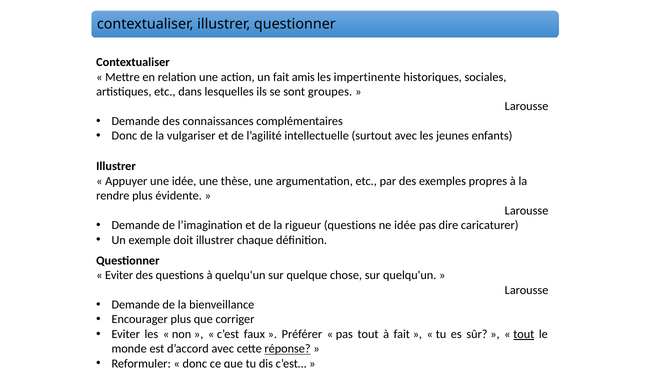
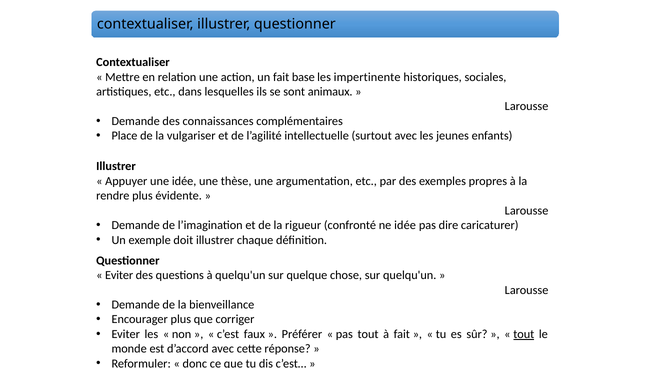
amis: amis -> base (303, 77)
groupes: groupes -> animaux (330, 92)
Donc: Donc -> Place (124, 136)
rigueur questions: questions -> confronté (350, 225)
réponse underline: present -> none (288, 349)
